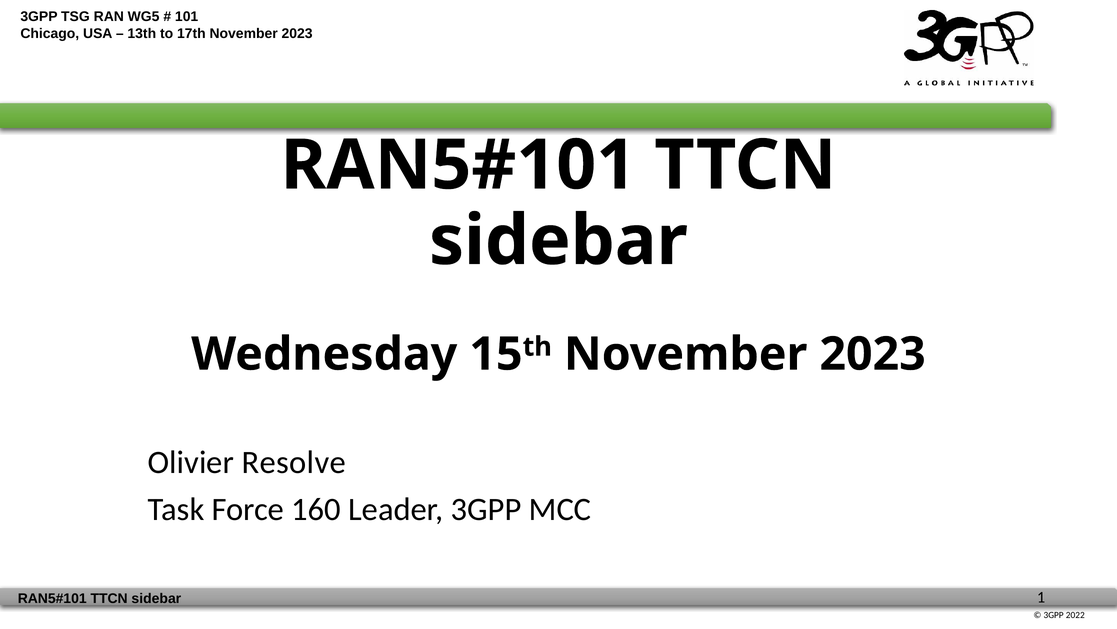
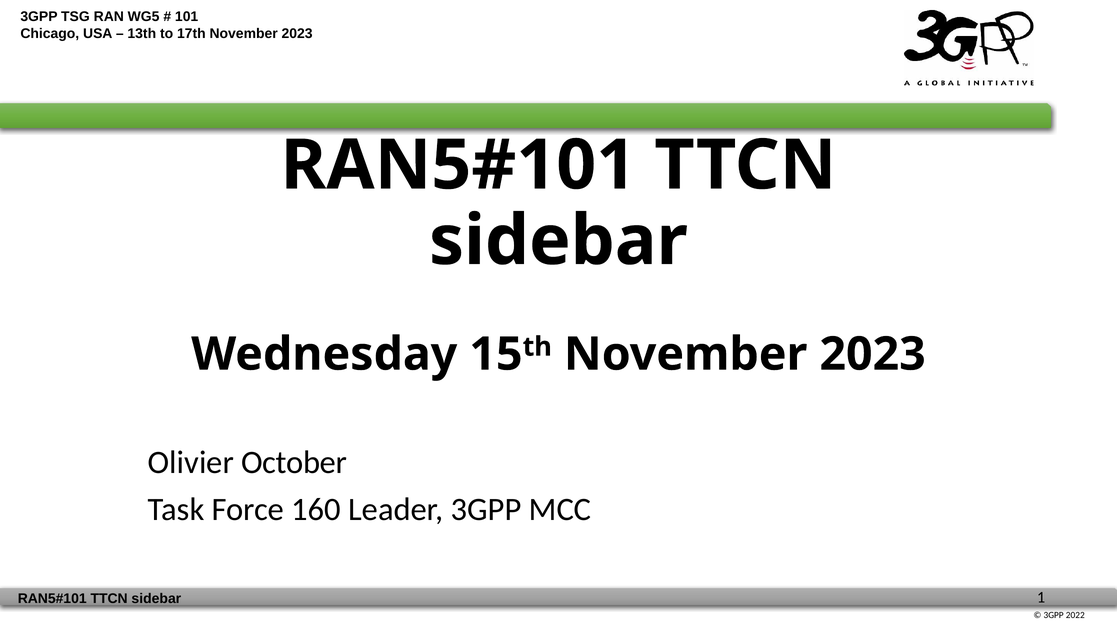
Resolve: Resolve -> October (294, 462)
